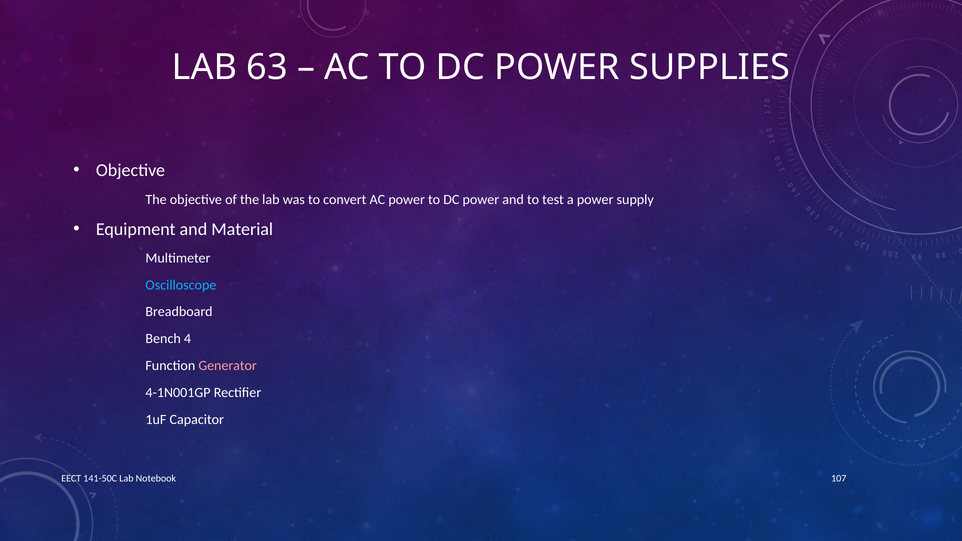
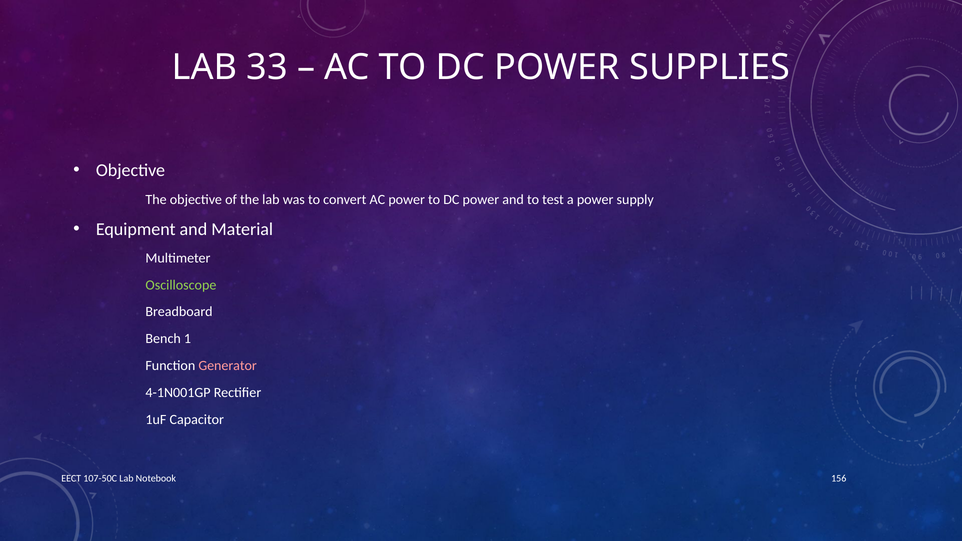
63: 63 -> 33 (267, 68)
Oscilloscope colour: light blue -> light green (181, 285)
4: 4 -> 1 (188, 339)
141-50C: 141-50C -> 107-50C (100, 479)
107: 107 -> 156 (839, 479)
